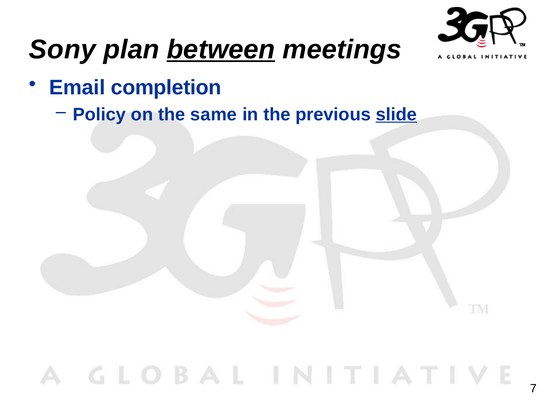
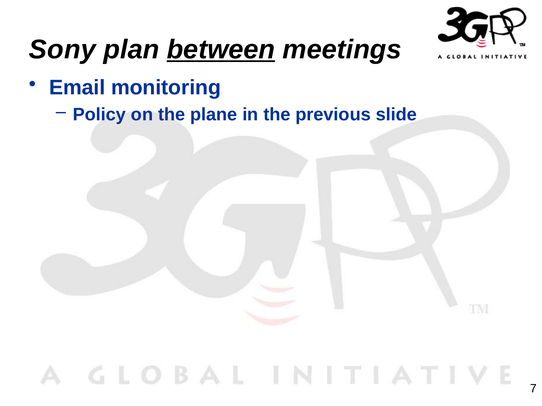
completion: completion -> monitoring (166, 88)
same: same -> plane (214, 115)
slide underline: present -> none (396, 115)
